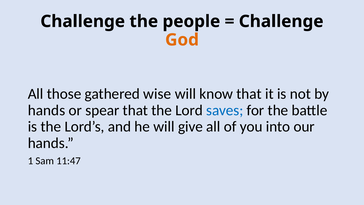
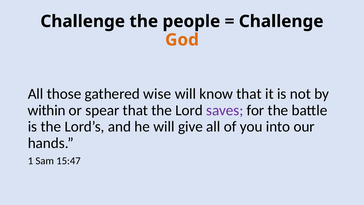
hands: hands -> within (47, 110)
saves colour: blue -> purple (225, 110)
11:47: 11:47 -> 15:47 (68, 161)
